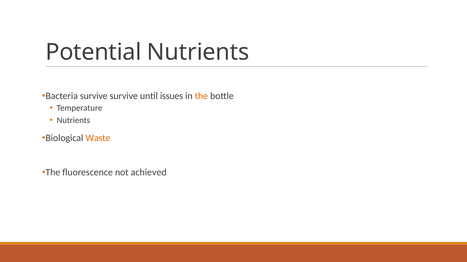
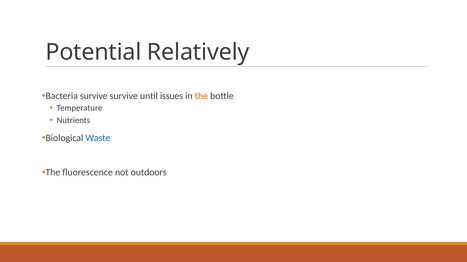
Potential Nutrients: Nutrients -> Relatively (198, 52)
Waste colour: orange -> blue (98, 138)
achieved: achieved -> outdoors (149, 173)
